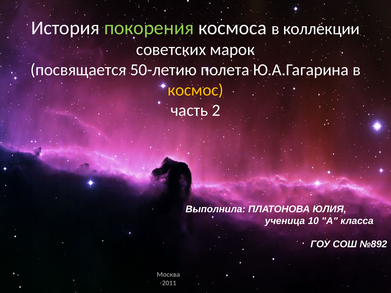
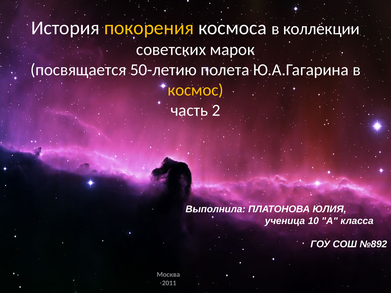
покорения colour: light green -> yellow (149, 28)
